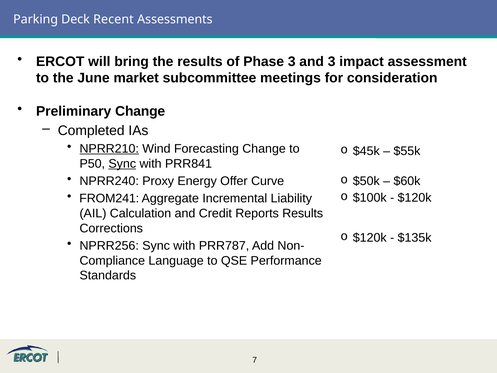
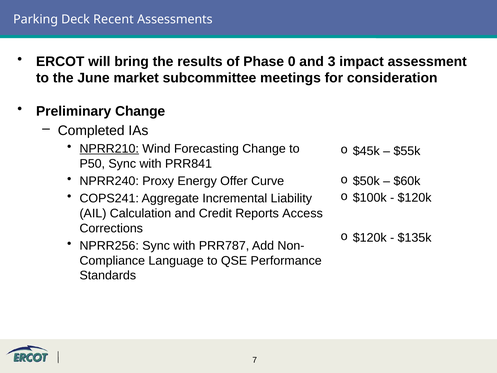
Phase 3: 3 -> 0 (292, 61)
Sync underline: present -> none (122, 164)
FROM241: FROM241 -> COPS241 (109, 198)
Reports Results: Results -> Access (303, 213)
